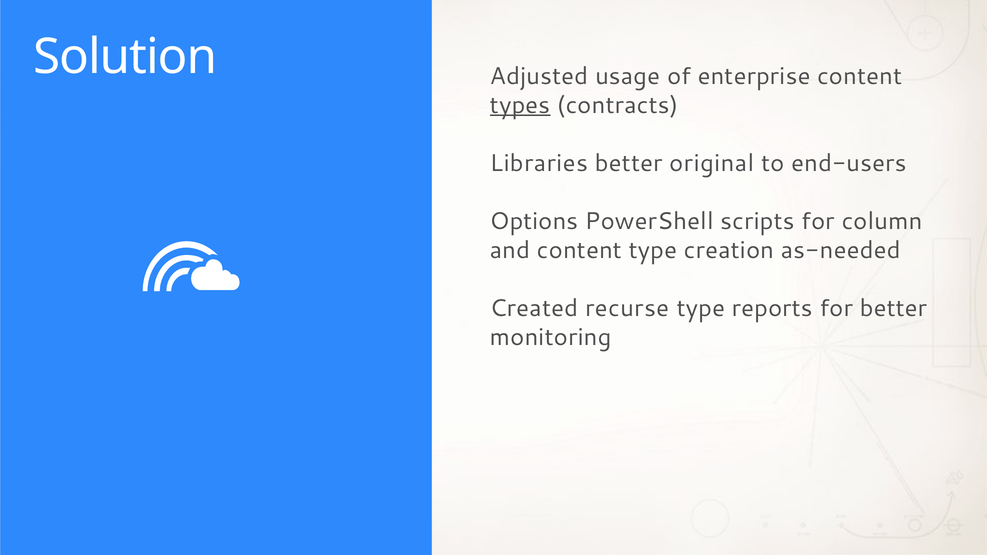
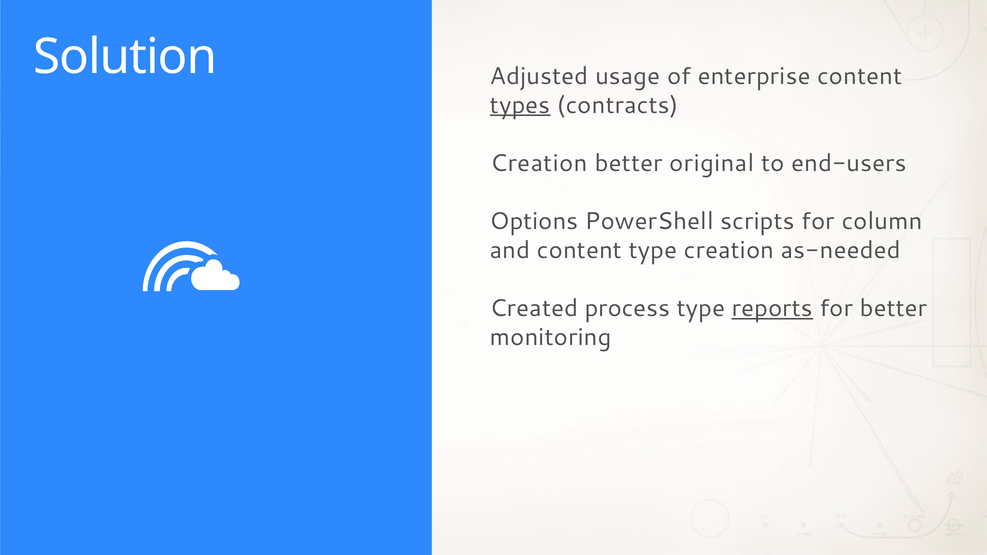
Libraries: Libraries -> Creation (539, 163)
recurse: recurse -> process (627, 308)
reports underline: none -> present (772, 308)
